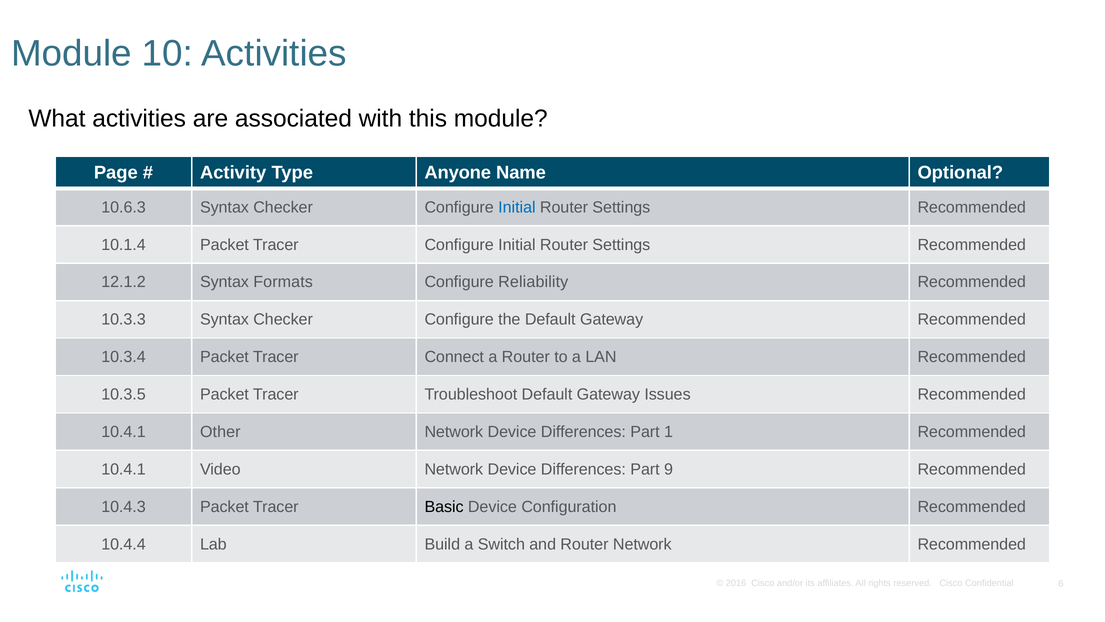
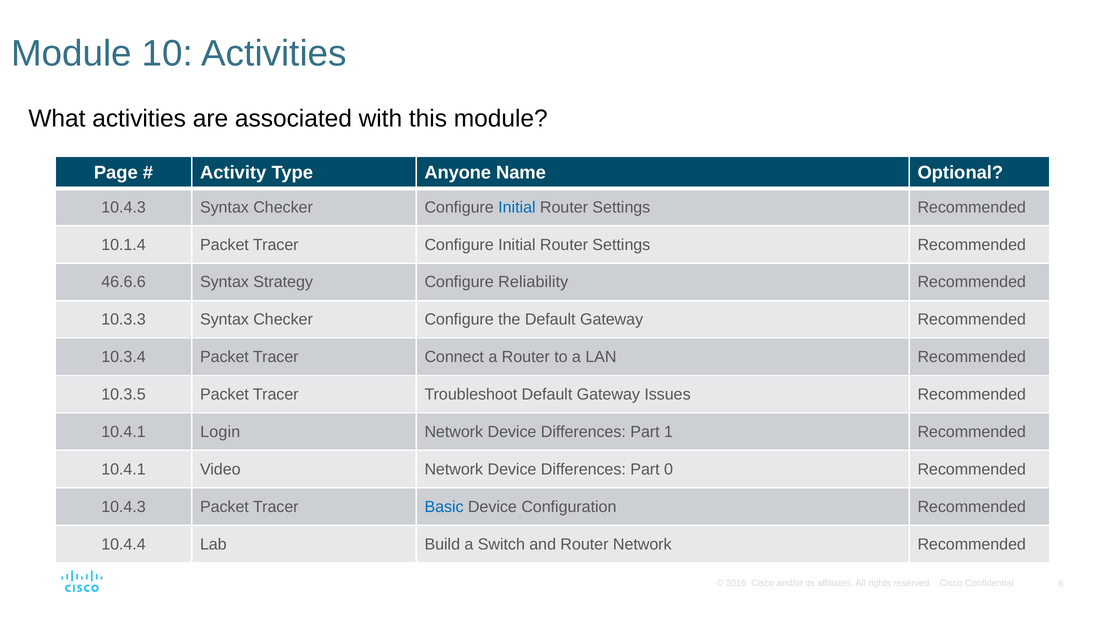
10.6.3: 10.6.3 -> 10.4.3 (124, 207)
12.1.2: 12.1.2 -> 46.6.6 (124, 282)
Formats: Formats -> Strategy (283, 282)
Other: Other -> Login (220, 432)
9: 9 -> 0 (669, 469)
Basic colour: black -> blue (444, 506)
